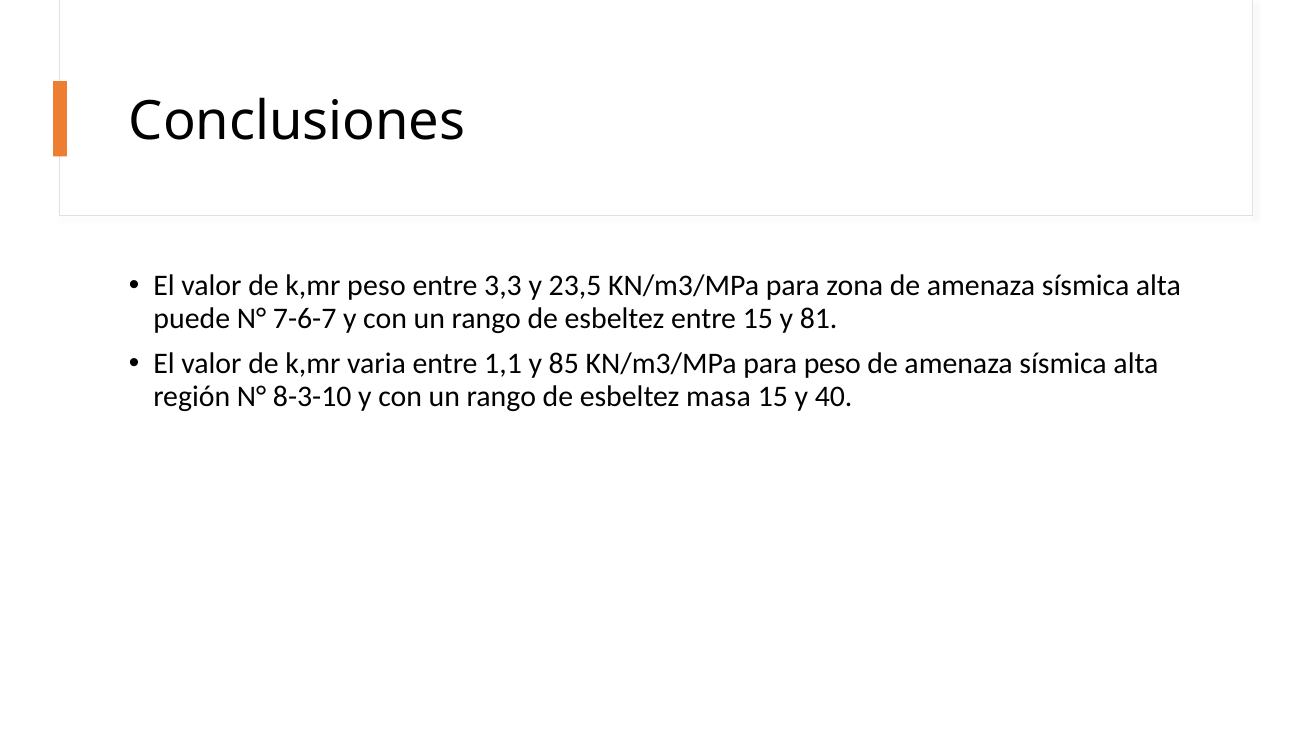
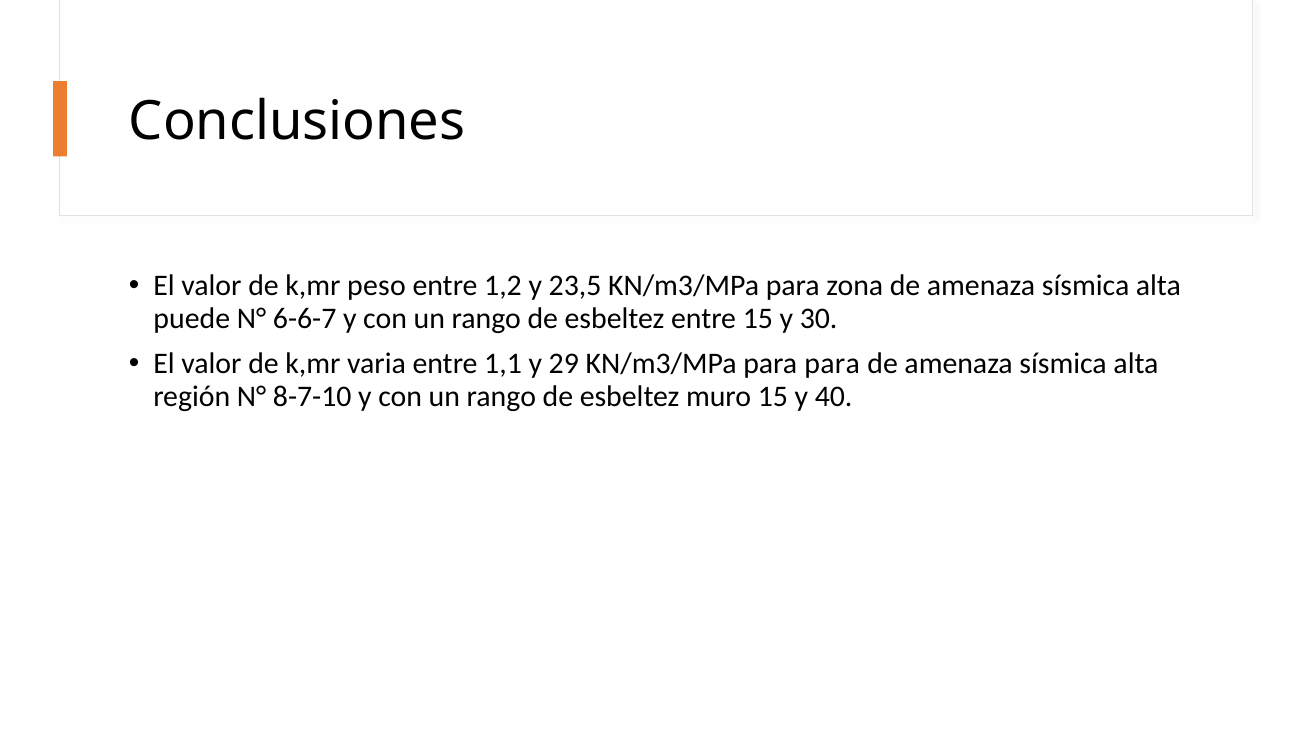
3,3: 3,3 -> 1,2 (503, 286)
7-6-7: 7-6-7 -> 6-6-7 (305, 318)
81: 81 -> 30 (819, 318)
85: 85 -> 29 (564, 364)
para peso: peso -> para (832, 364)
8-3-10: 8-3-10 -> 8-7-10 (312, 396)
masa: masa -> muro (719, 396)
